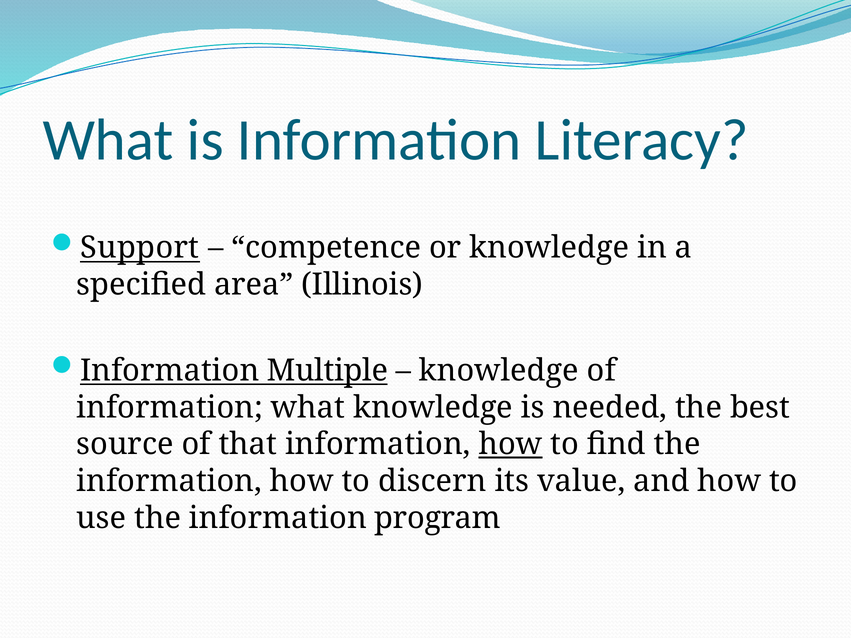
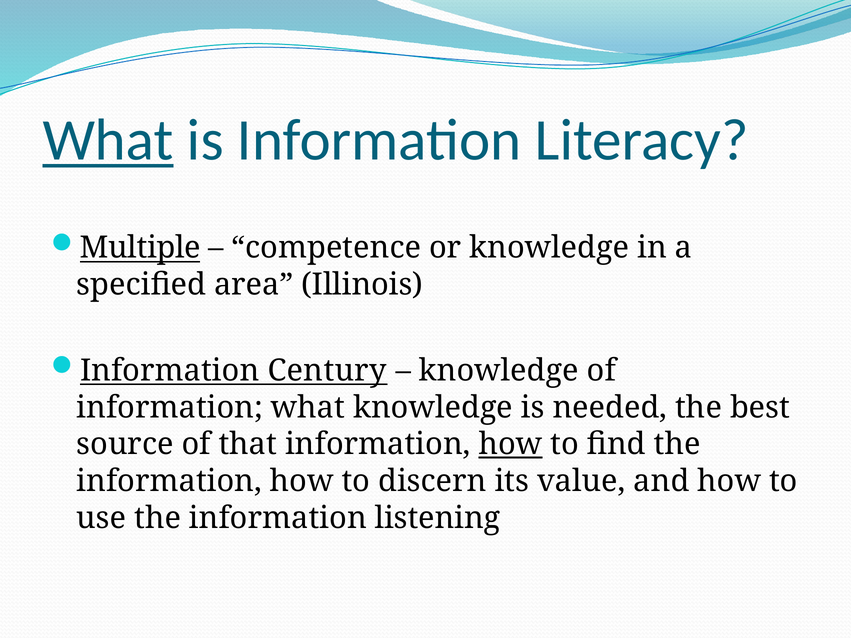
What underline: none -> present (108, 141)
Support: Support -> Multiple (140, 248)
Multiple: Multiple -> Century (327, 371)
program: program -> listening (438, 518)
